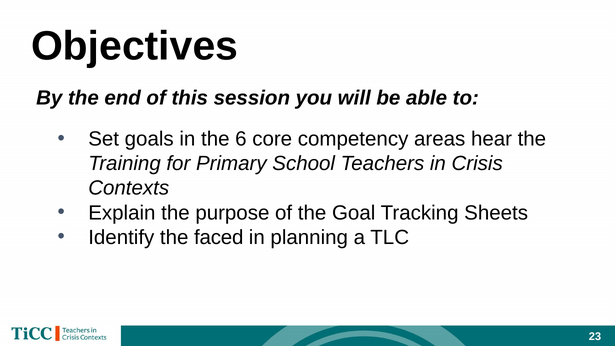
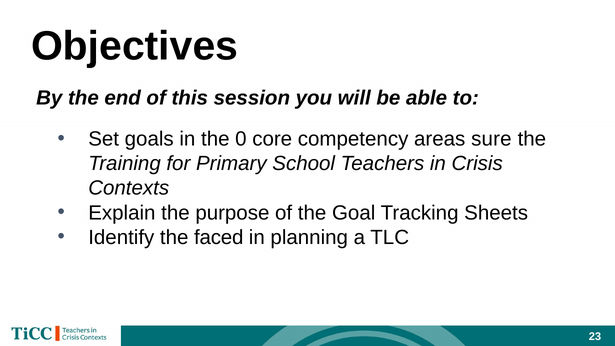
6: 6 -> 0 (241, 139)
hear: hear -> sure (491, 139)
